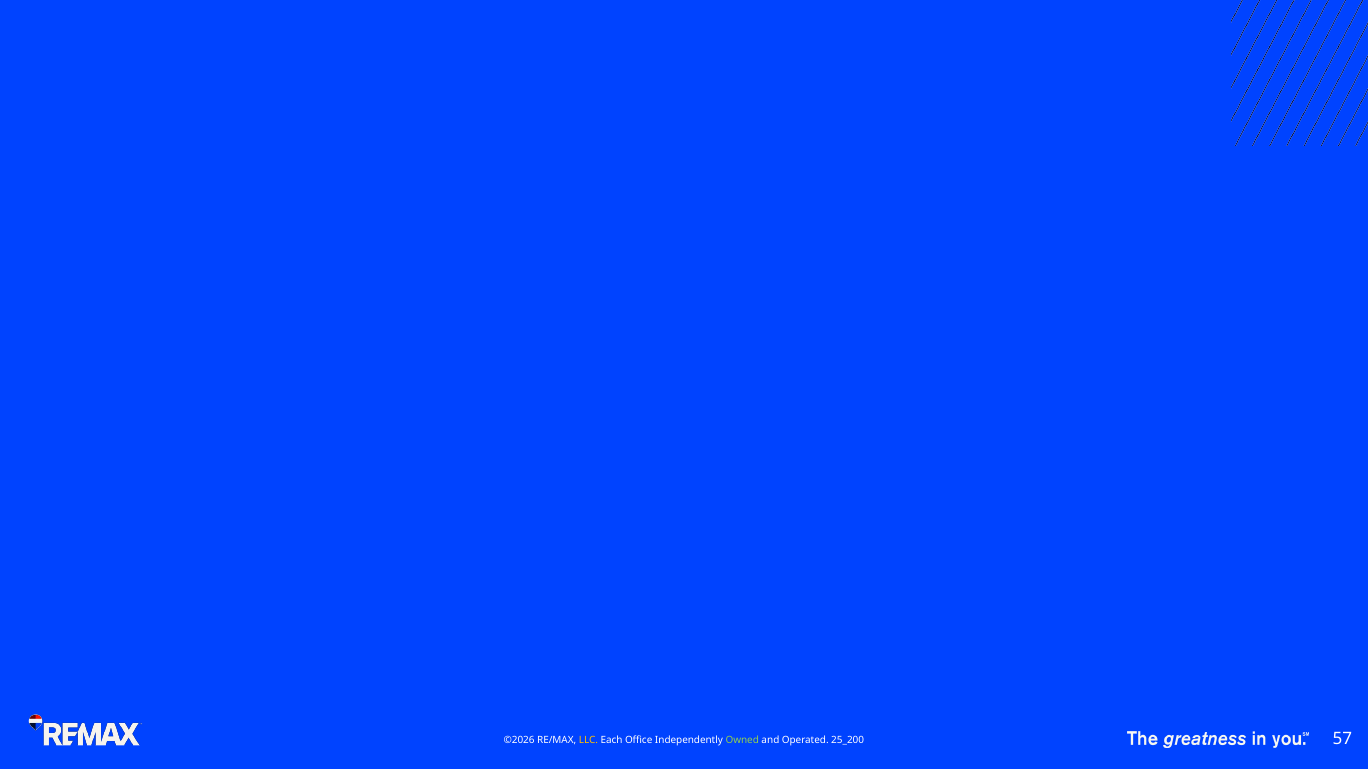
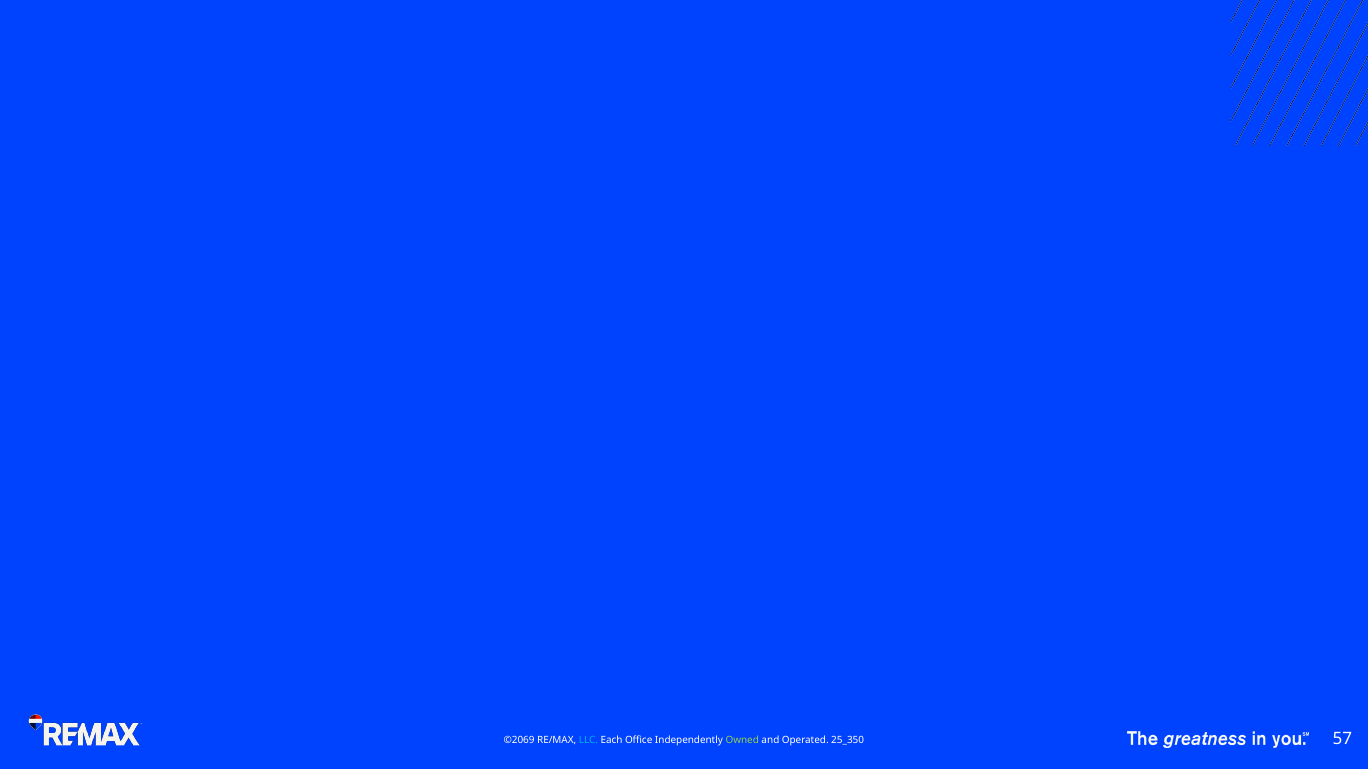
©2026: ©2026 -> ©2069 (519, 740)
LLC colour: yellow -> light blue (588, 740)
25_200: 25_200 -> 25_350 (848, 740)
